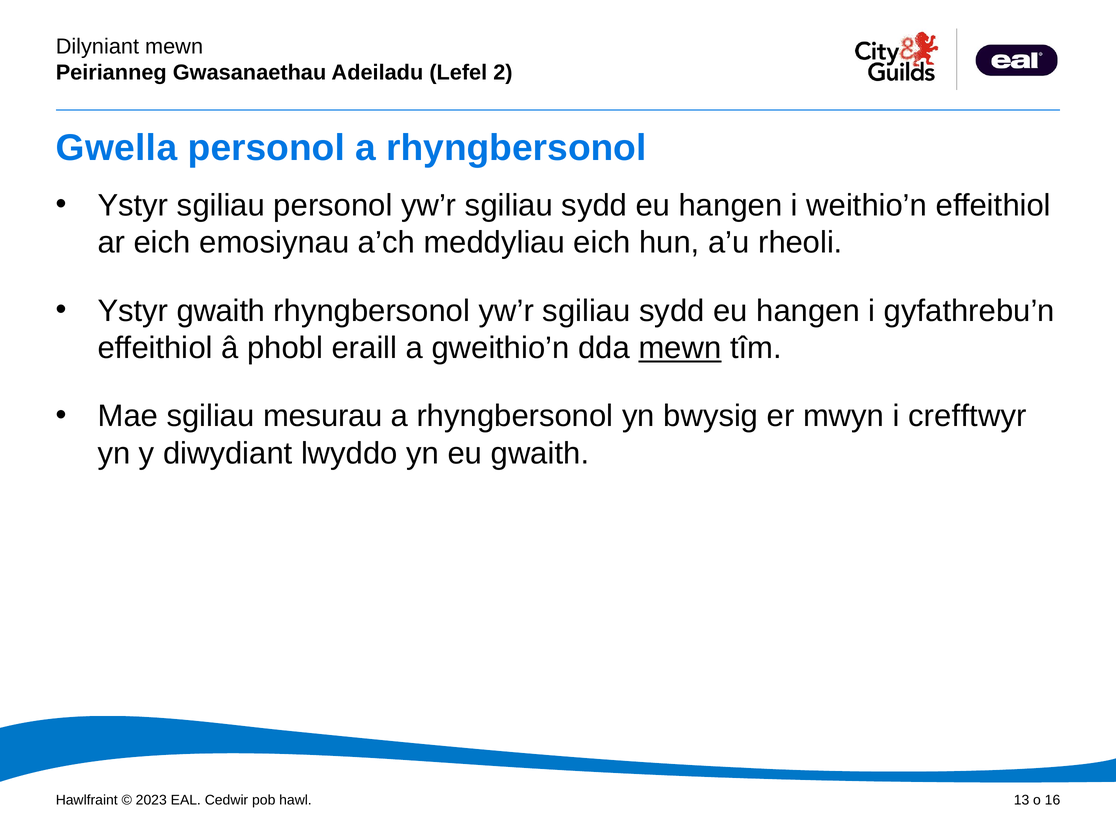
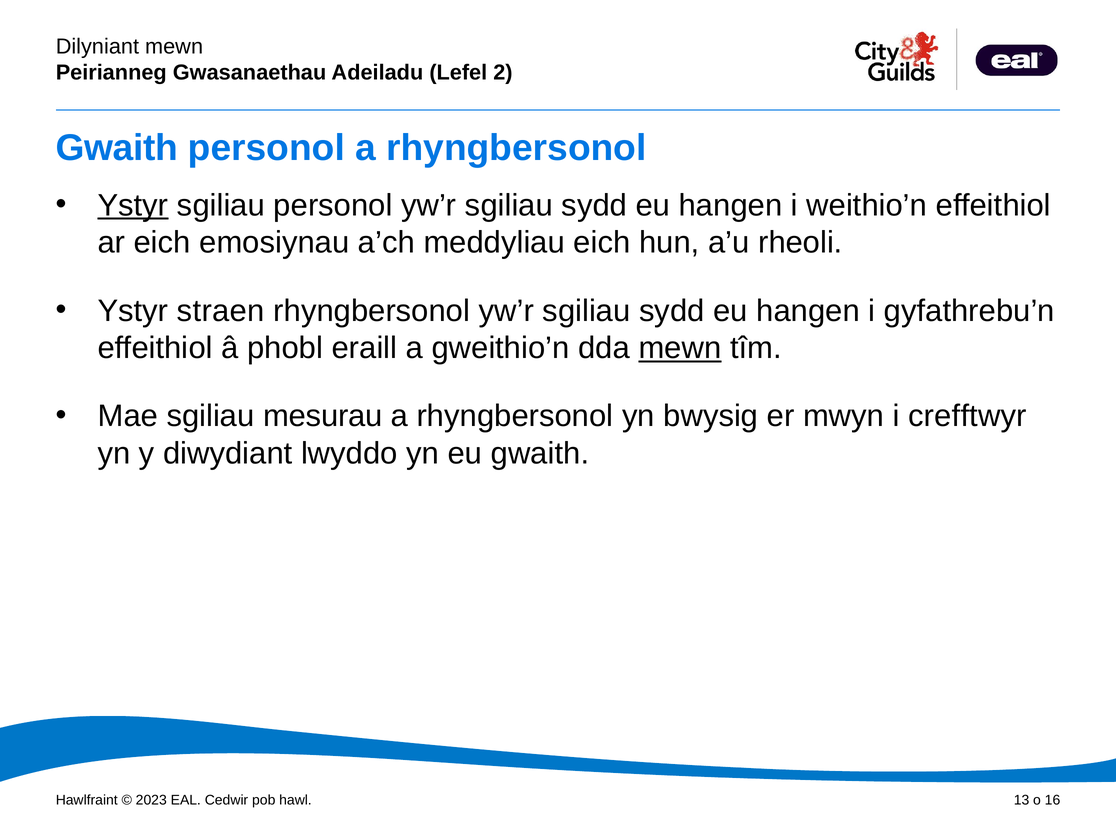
Gwella: Gwella -> Gwaith (117, 148)
Ystyr underline: none -> present (133, 205)
Ystyr gwaith: gwaith -> straen (221, 311)
